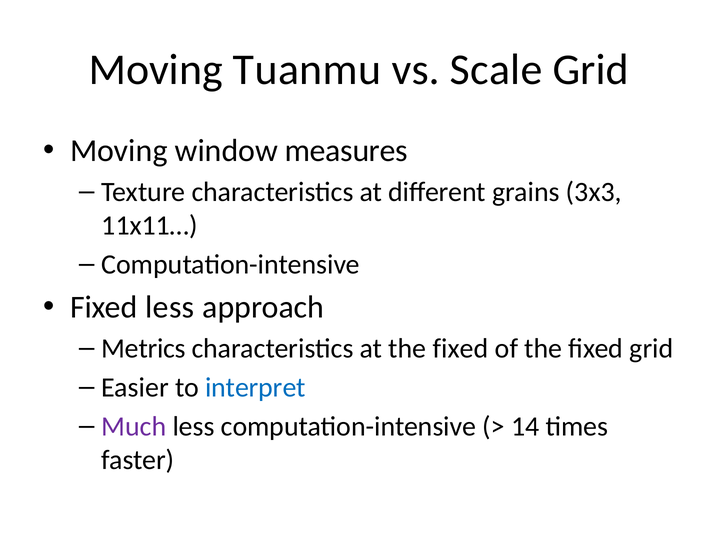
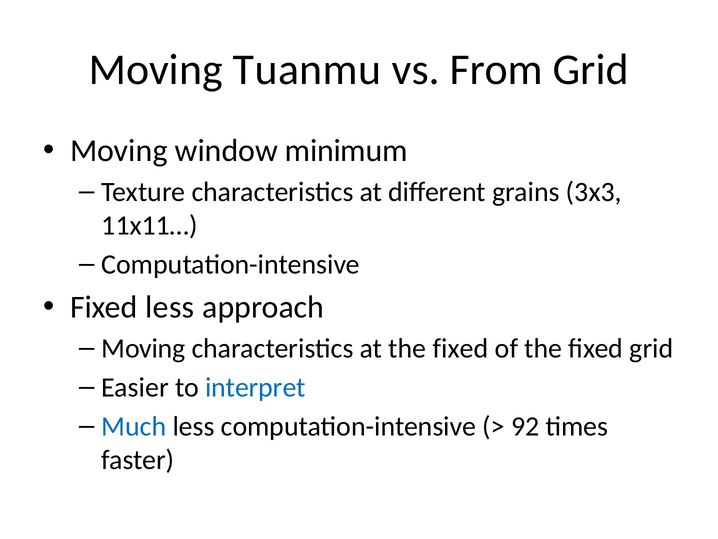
Scale: Scale -> From (496, 70)
measures: measures -> minimum (346, 151)
Metrics: Metrics -> Moving (143, 348)
Much colour: purple -> blue (134, 426)
14: 14 -> 92 (525, 426)
